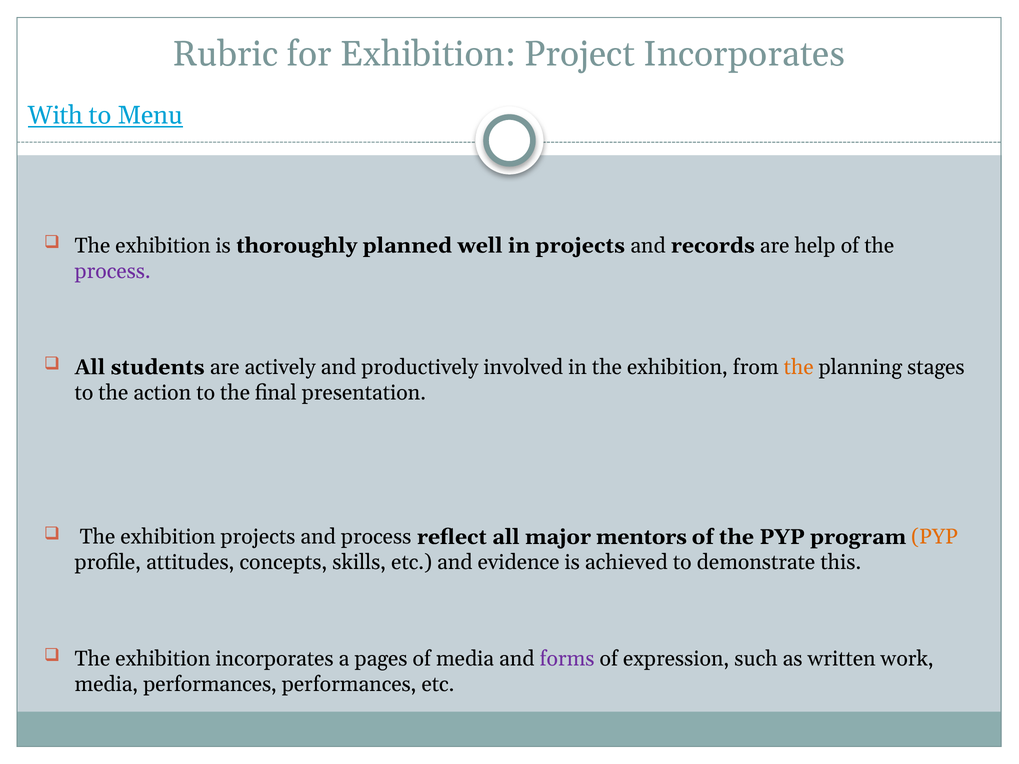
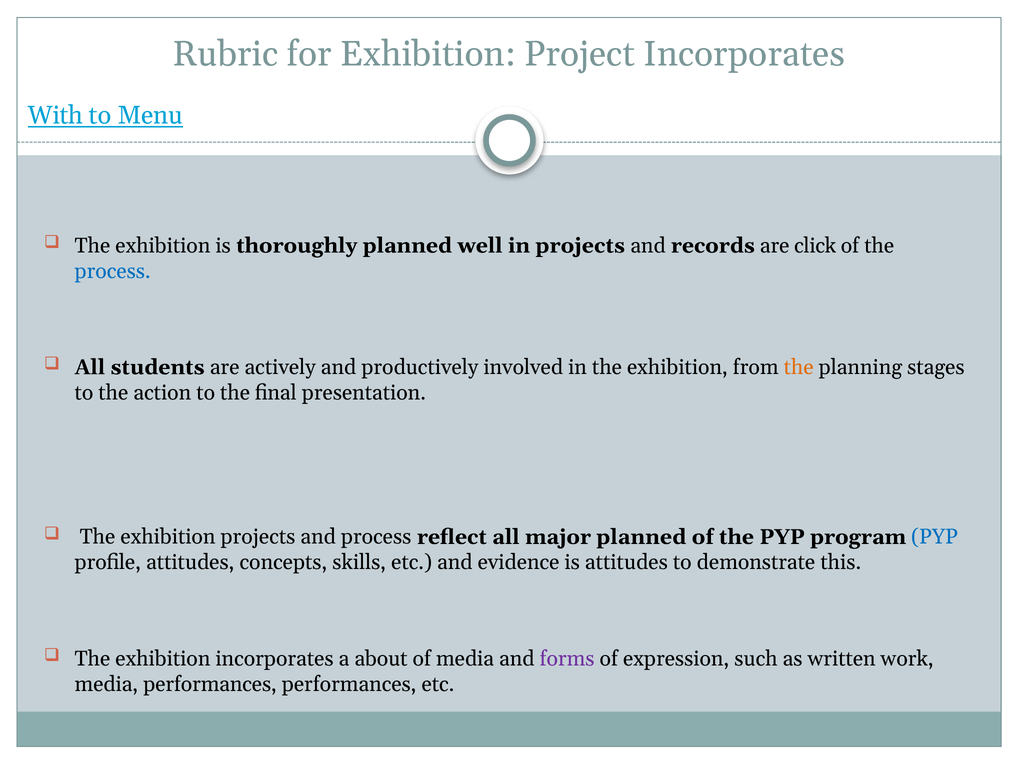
help: help -> click (815, 246)
process colour: purple -> blue (113, 271)
major mentors: mentors -> planned (641, 537)
PYP colour: orange -> blue (935, 537)
is achieved: achieved -> attitudes (626, 563)
pages: pages -> about (381, 659)
